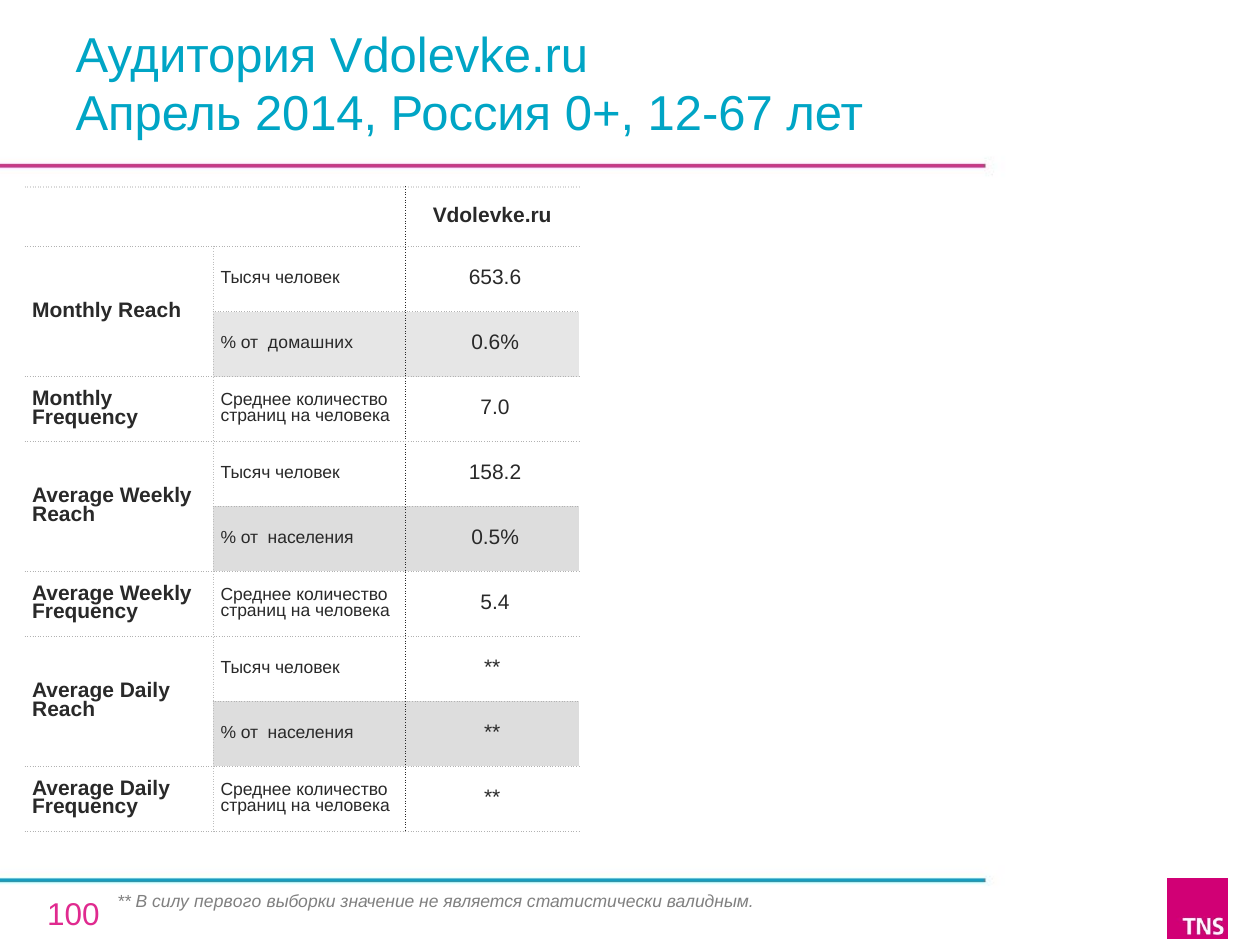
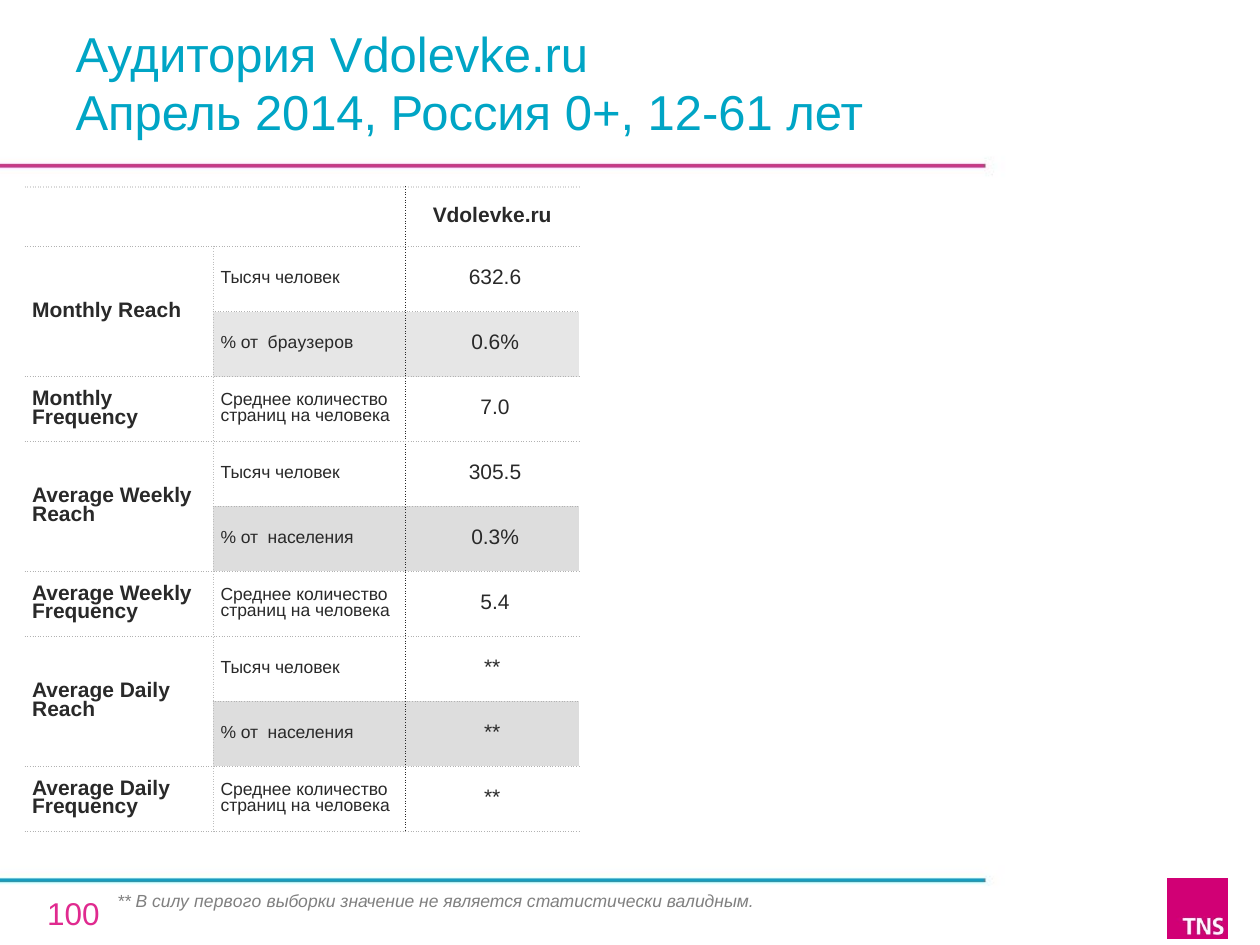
12-67: 12-67 -> 12-61 (710, 115)
653.6: 653.6 -> 632.6 (495, 278)
домашних: домашних -> браузеров (311, 343)
158.2: 158.2 -> 305.5 (495, 473)
0.5%: 0.5% -> 0.3% (495, 538)
